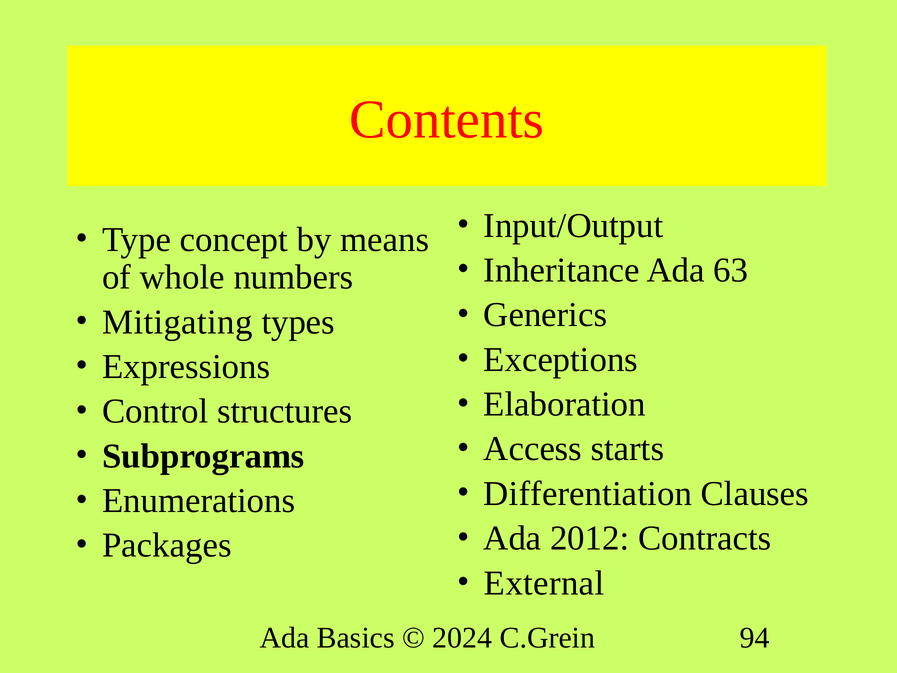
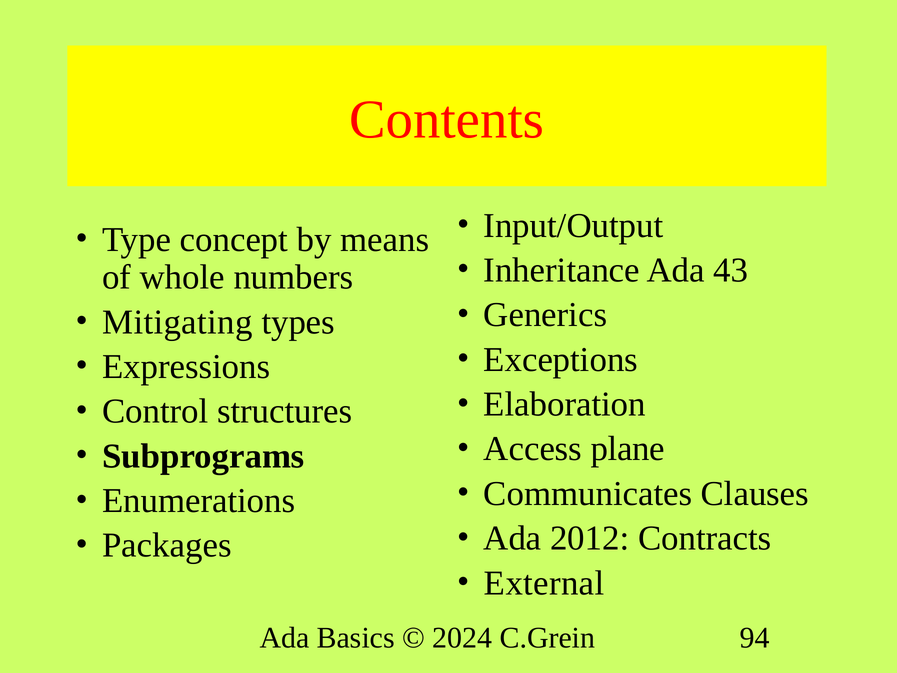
63: 63 -> 43 (731, 270)
starts: starts -> plane (628, 449)
Differentiation: Differentiation -> Communicates (588, 493)
